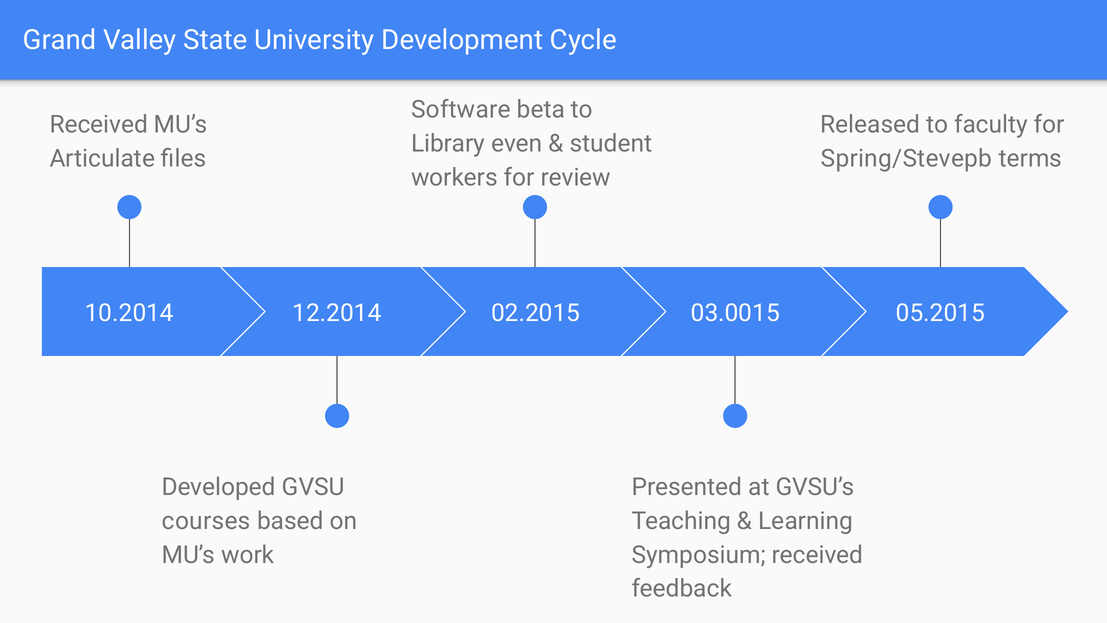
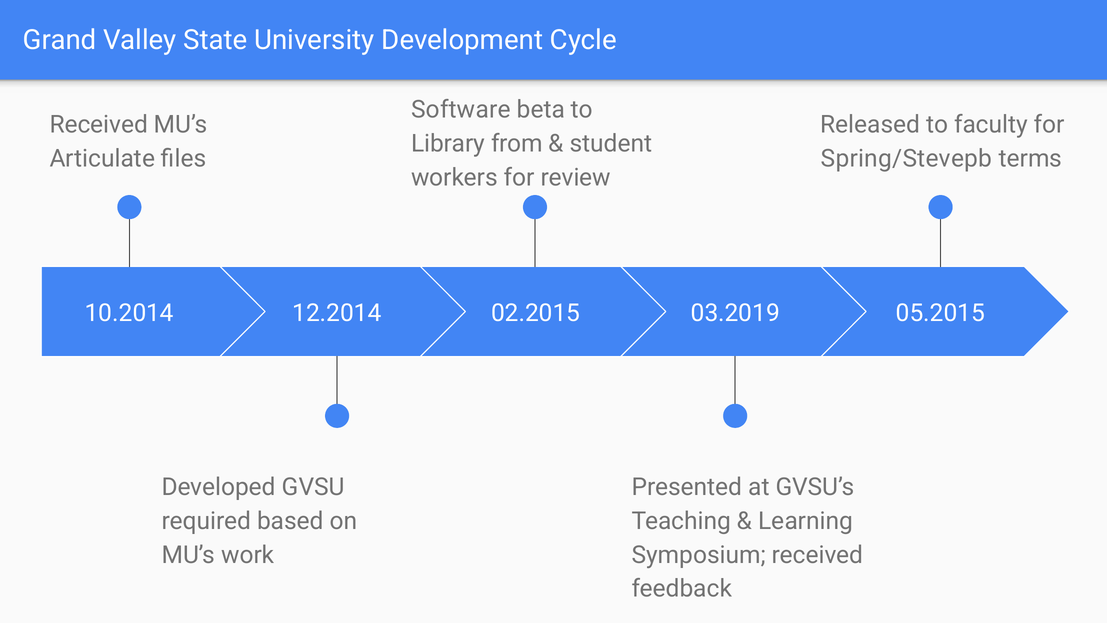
even: even -> from (517, 144)
03.0015: 03.0015 -> 03.2019 (735, 313)
courses: courses -> required (206, 521)
